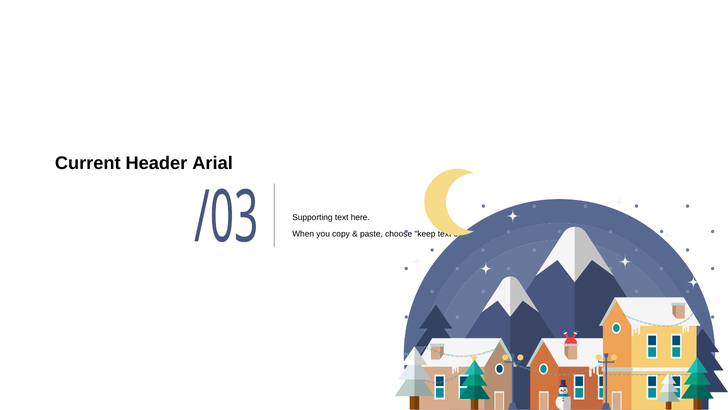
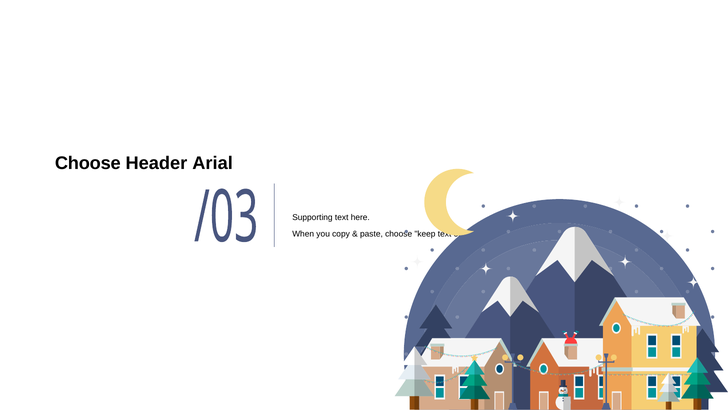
Current: Current -> Choose (88, 163)
